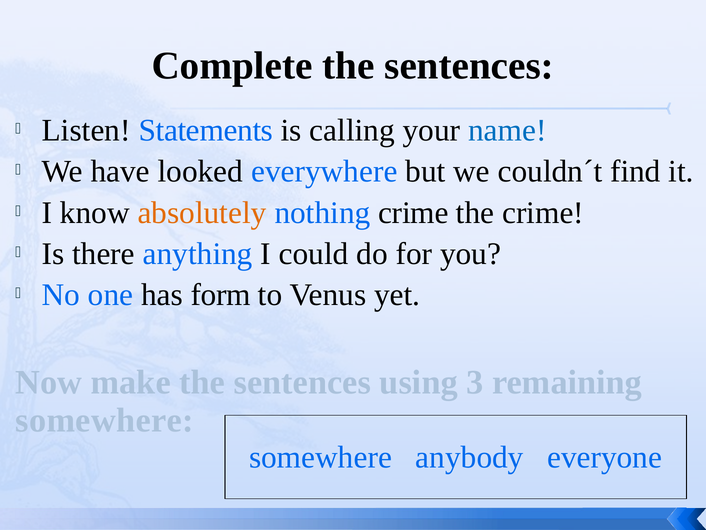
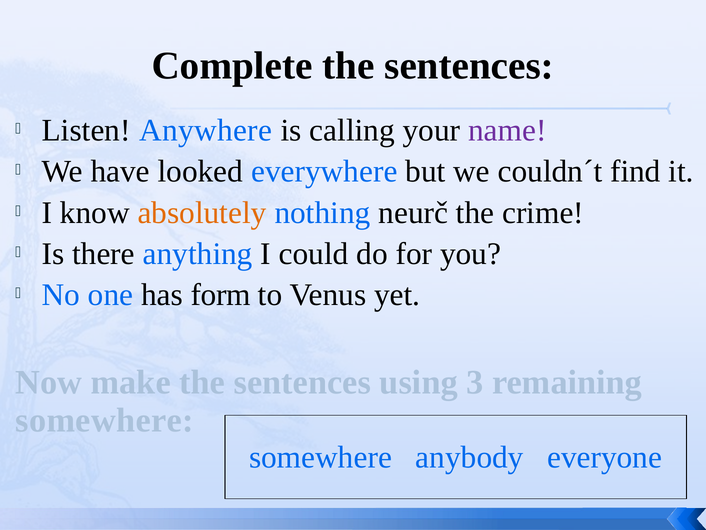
Statements: Statements -> Anywhere (206, 130)
name colour: blue -> purple (507, 130)
nothing crime: crime -> neurč (413, 212)
